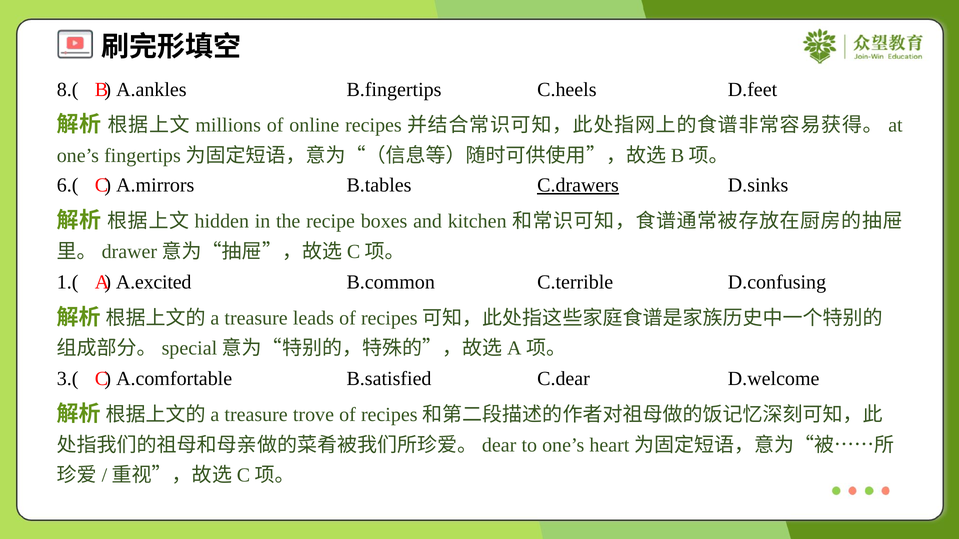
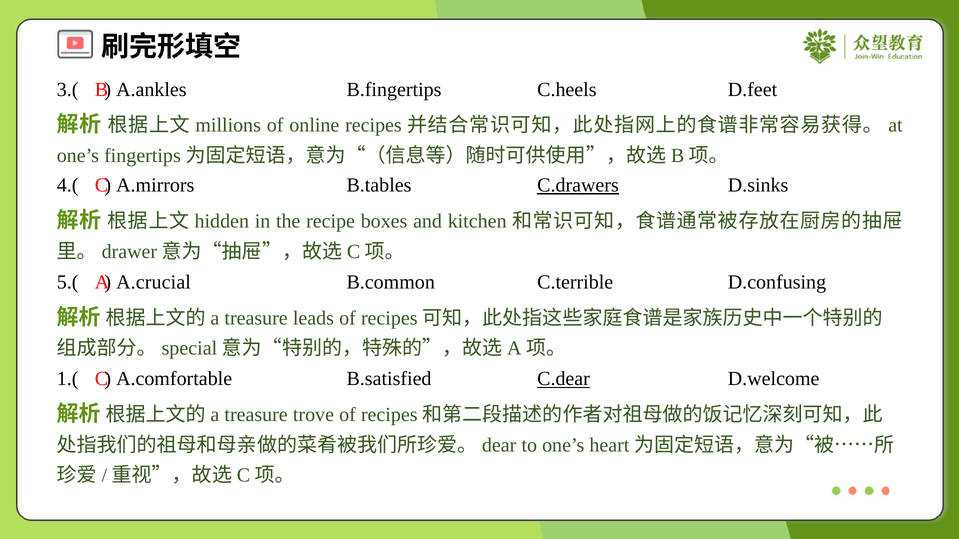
8.(: 8.( -> 3.( (68, 90)
6.(: 6.( -> 4.( (68, 185)
1.(: 1.( -> 5.( (68, 282)
A.excited: A.excited -> A.crucial (154, 282)
3.(: 3.( -> 1.( (68, 379)
C.dear underline: none -> present (564, 379)
